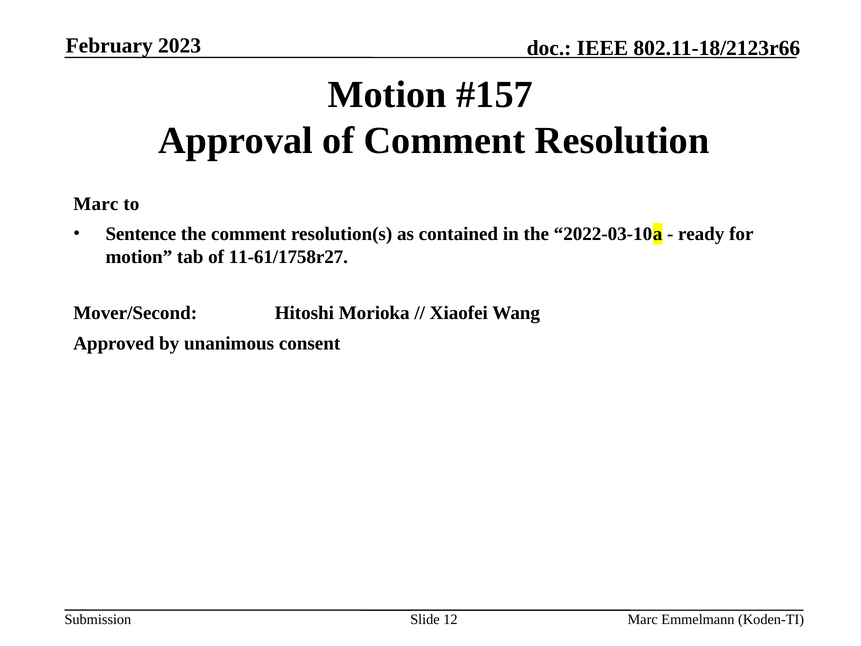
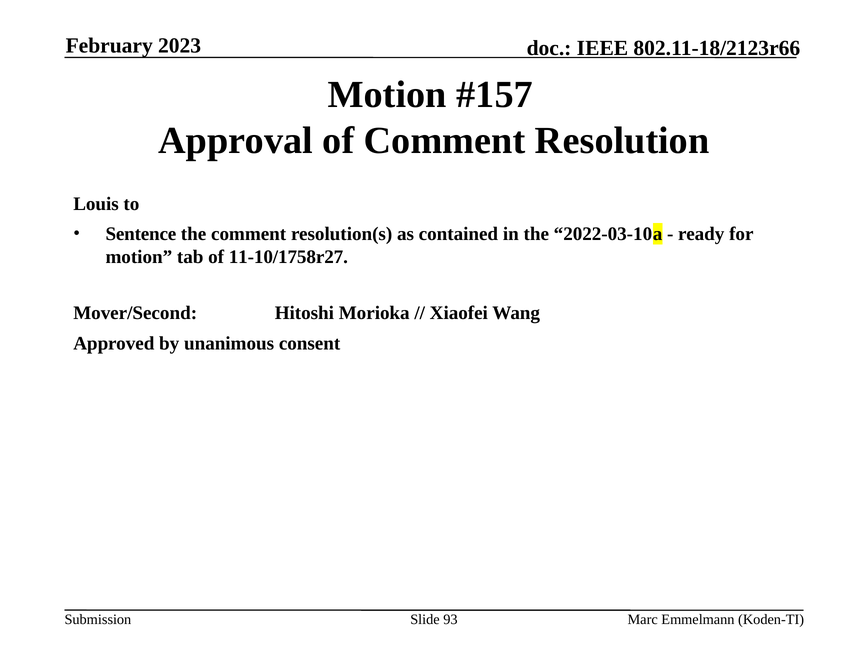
Marc: Marc -> Louis (96, 204)
11-61/1758r27: 11-61/1758r27 -> 11-10/1758r27 (288, 257)
12: 12 -> 93 (450, 619)
